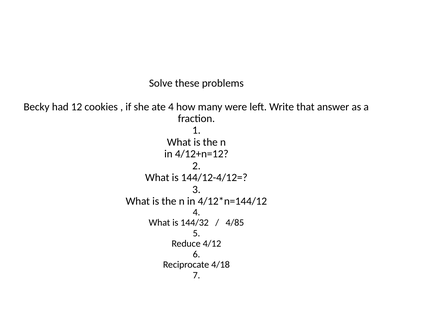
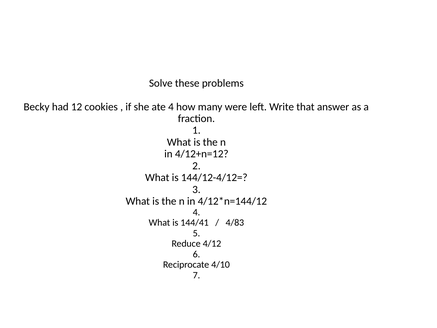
144/32: 144/32 -> 144/41 (195, 223)
4/85: 4/85 -> 4/83 (235, 223)
4/18: 4/18 -> 4/10 (221, 264)
